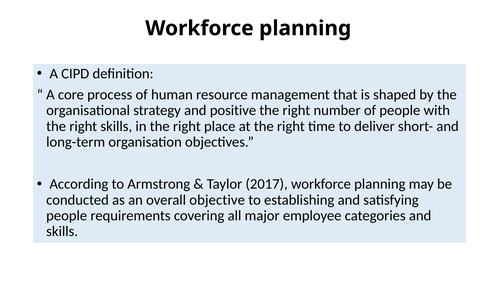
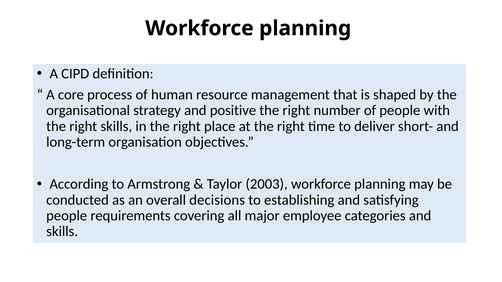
2017: 2017 -> 2003 (267, 184)
objective: objective -> decisions (217, 200)
